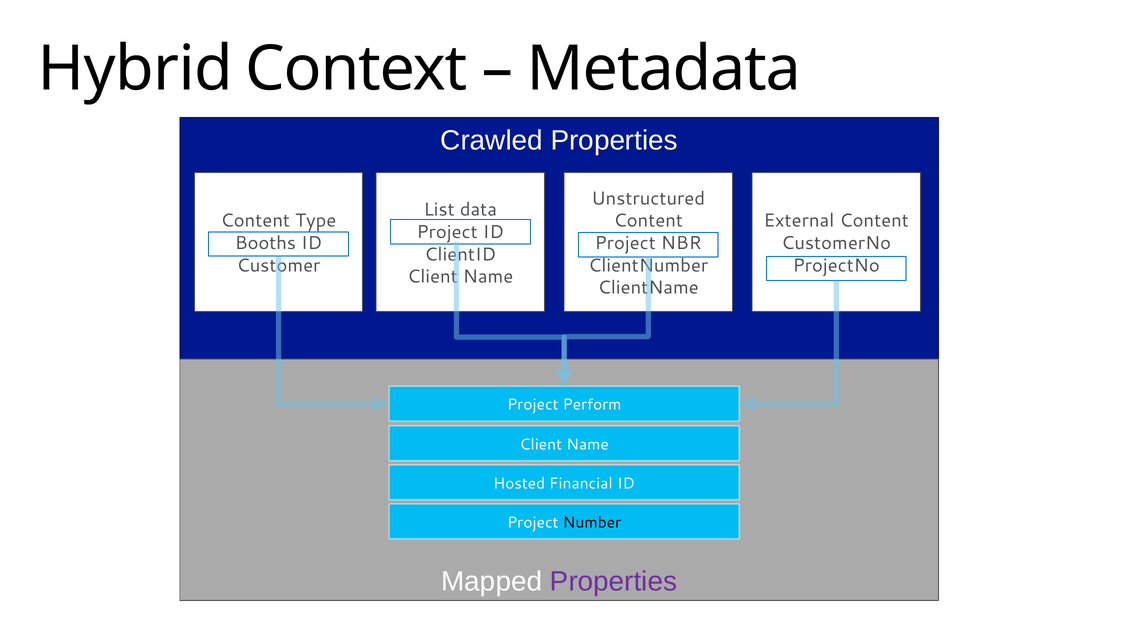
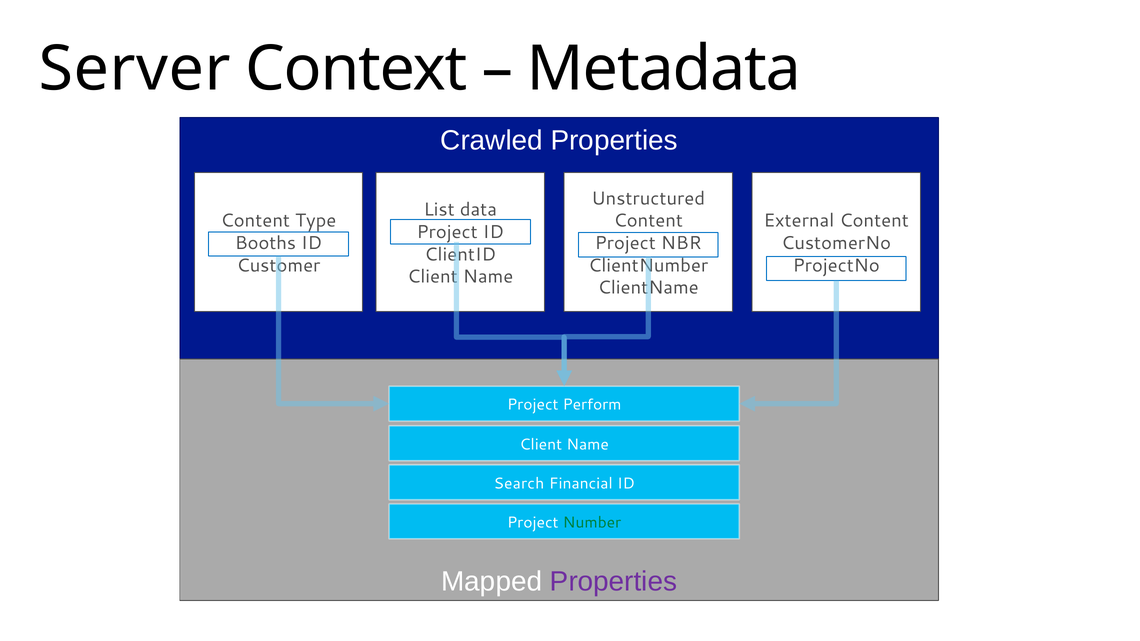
Hybrid: Hybrid -> Server (135, 69)
Hosted: Hosted -> Search (519, 484)
Number colour: black -> green (592, 523)
